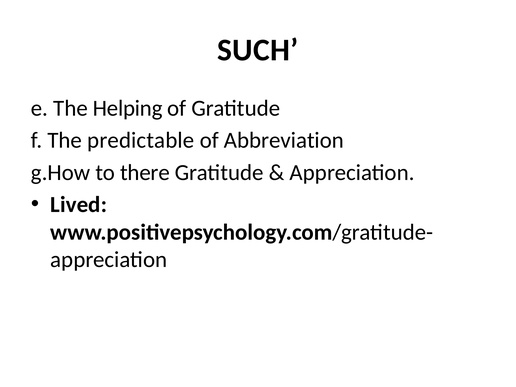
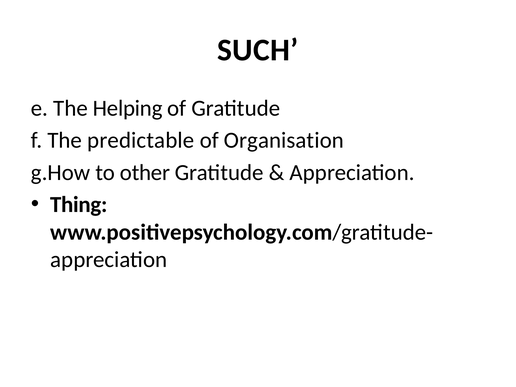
Abbreviation: Abbreviation -> Organisation (284, 140)
there: there -> other (145, 172)
Lived: Lived -> Thing (79, 205)
